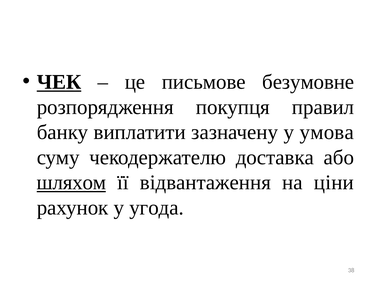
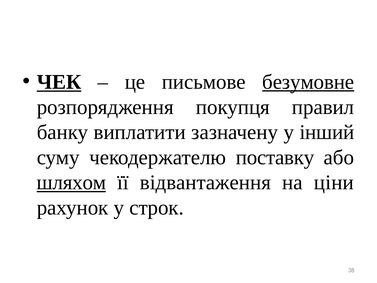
безумовне underline: none -> present (308, 82)
умова: умова -> інший (327, 132)
доставка: доставка -> поставку (275, 157)
угода: угода -> строк (157, 207)
